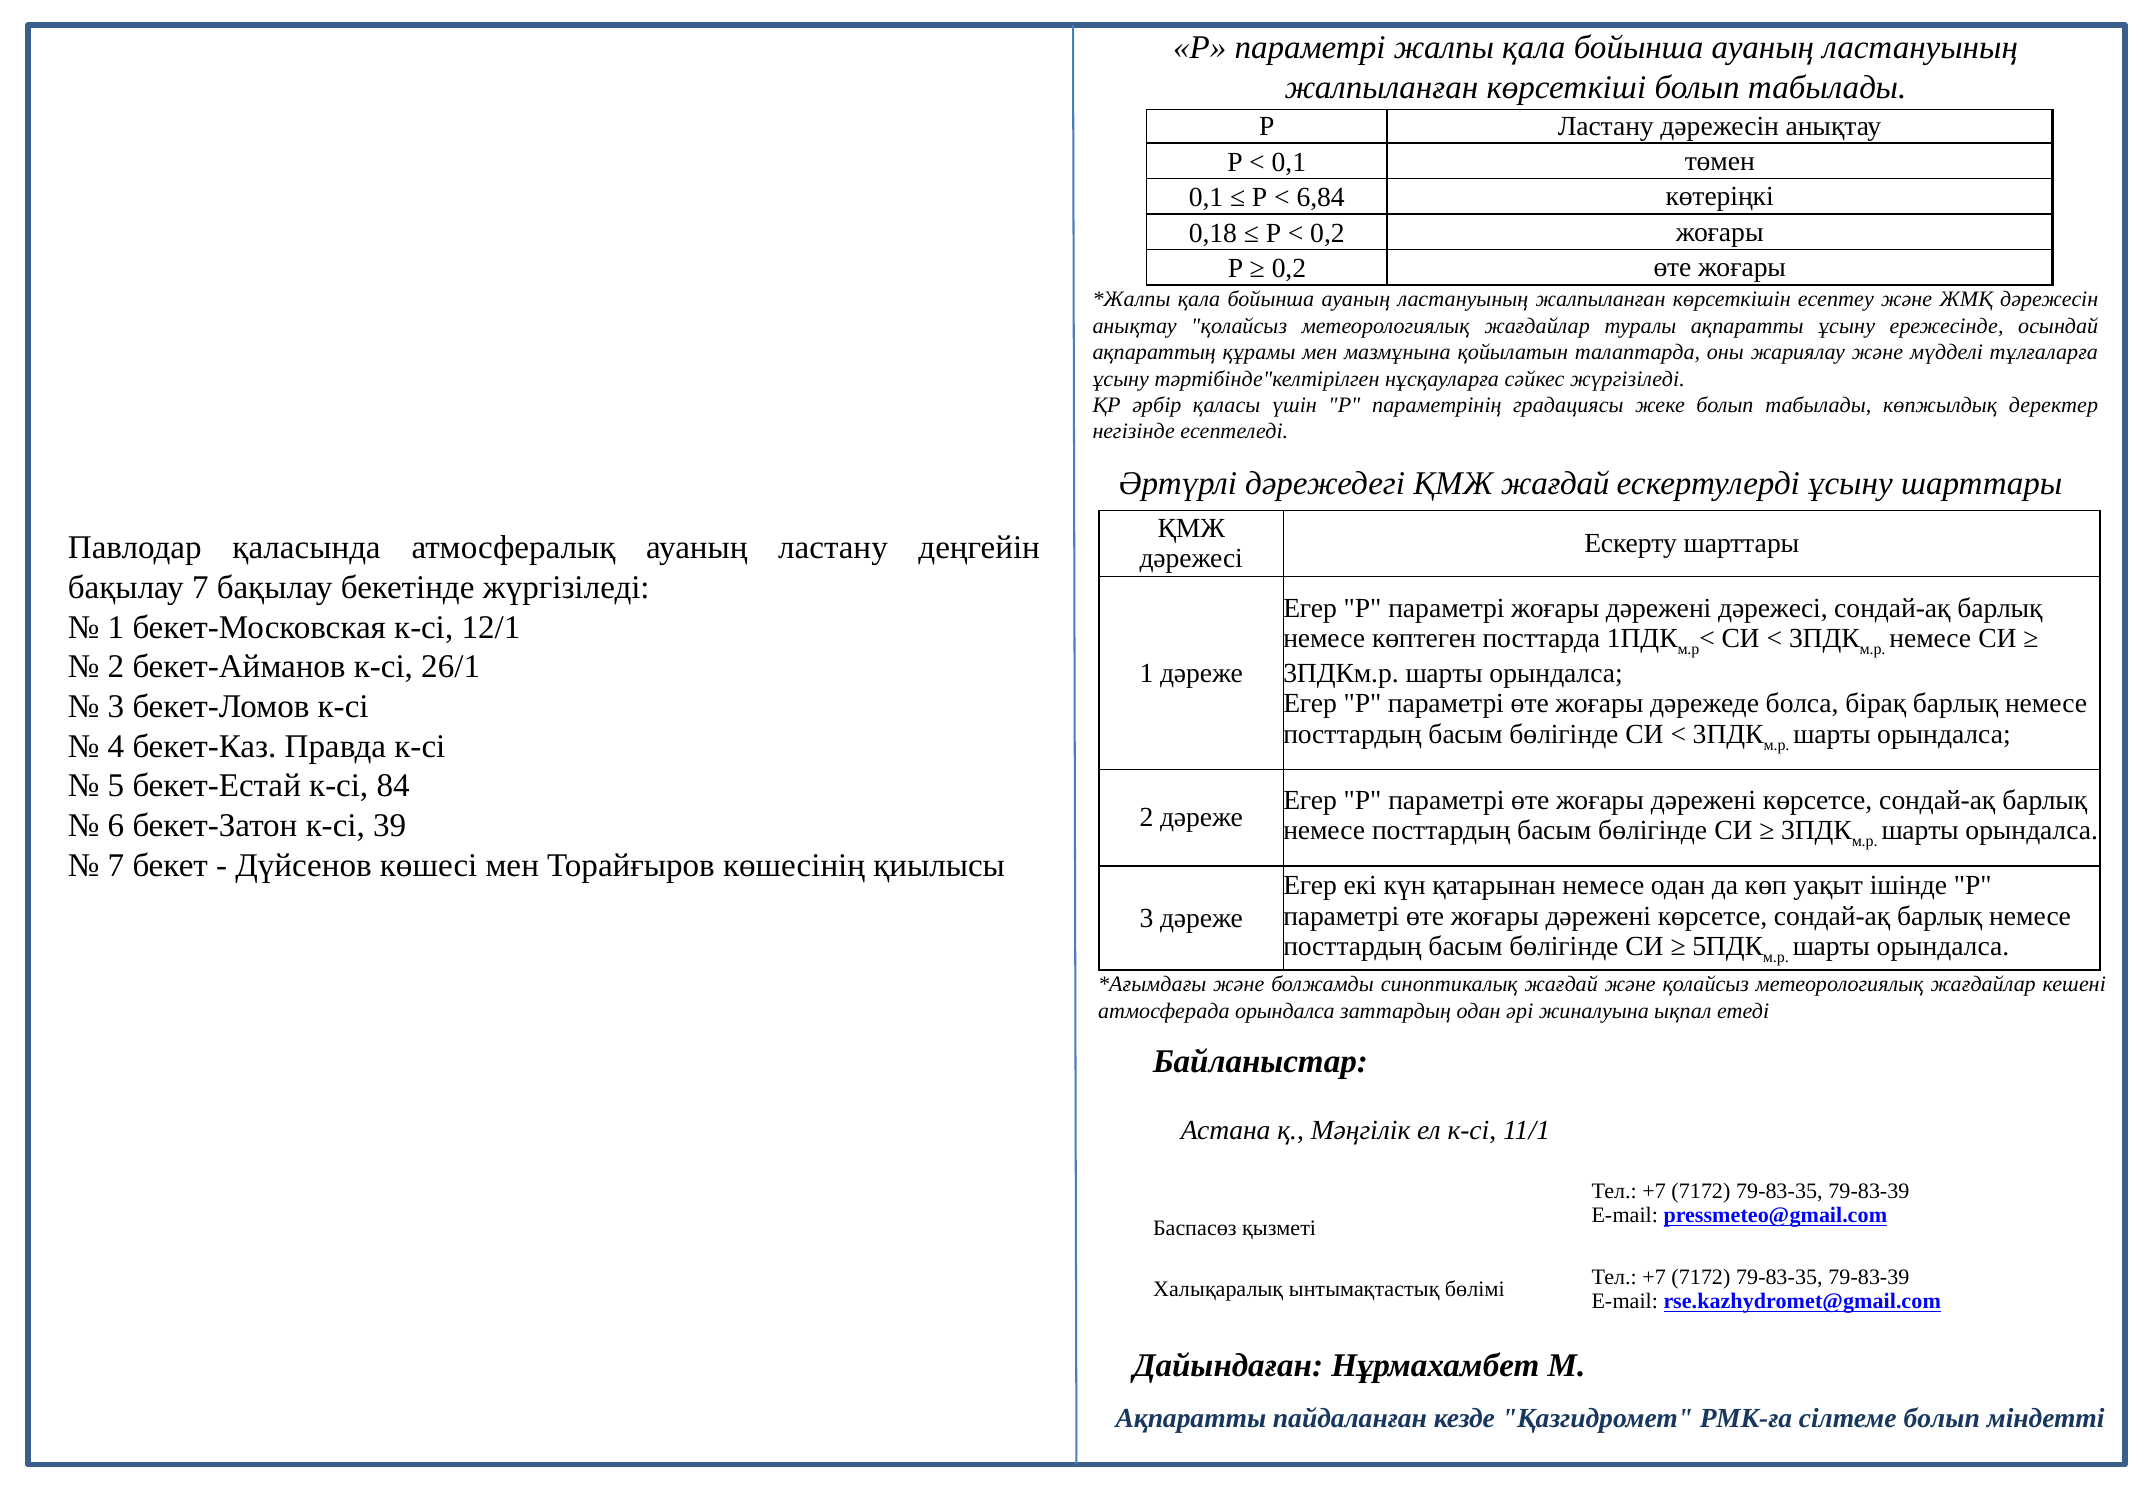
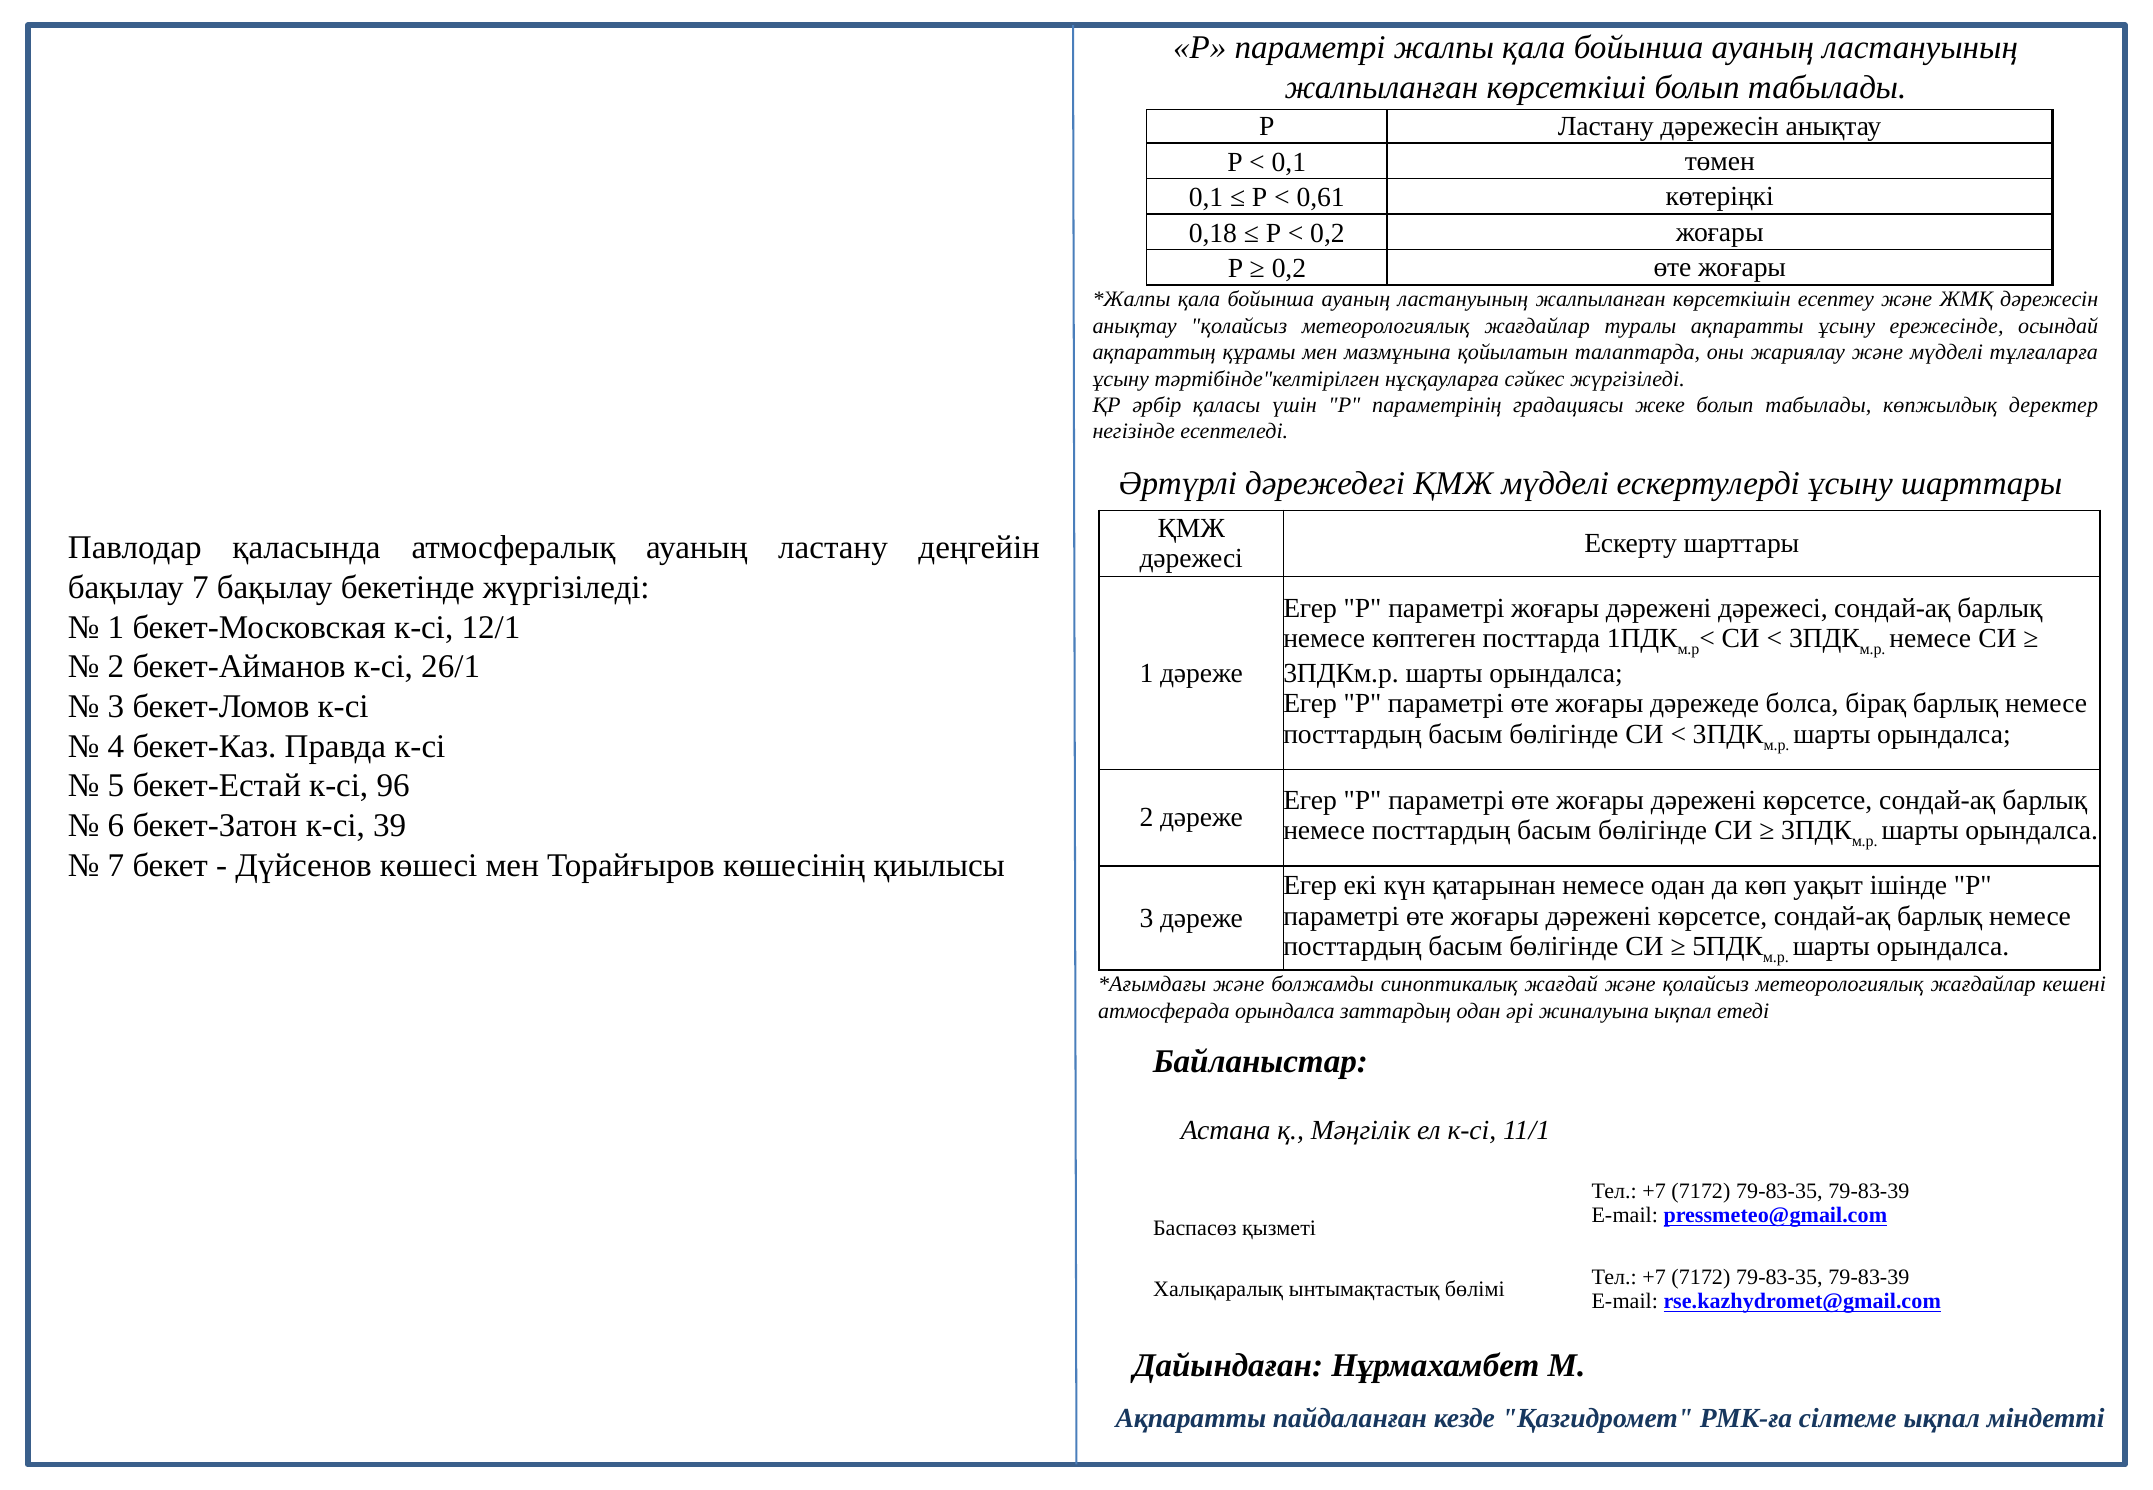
6,84: 6,84 -> 0,61 (1321, 198)
ҚМЖ жағдай: жағдай -> мүдделі (1555, 484)
84: 84 -> 96 (393, 786)
сілтеме болып: болып -> ықпал (1942, 1419)
